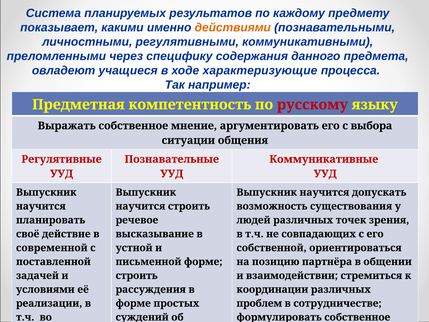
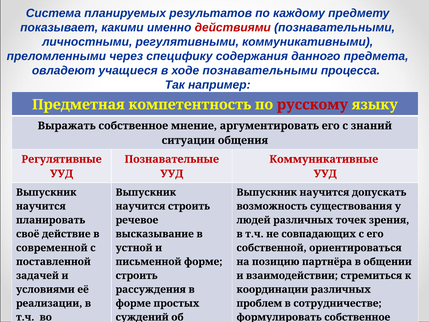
действиями colour: orange -> red (233, 28)
ходе характеризующие: характеризующие -> познавательными (260, 71)
выбора: выбора -> знаний (371, 126)
